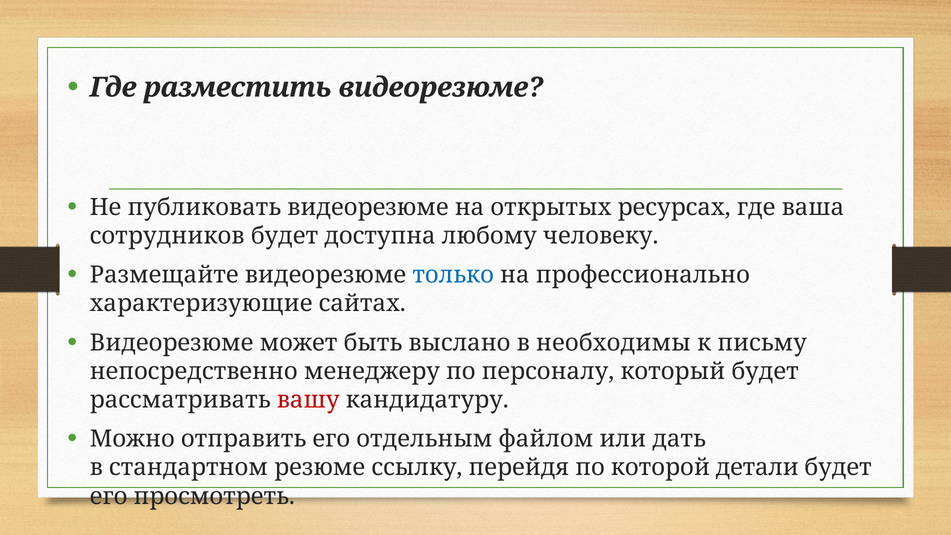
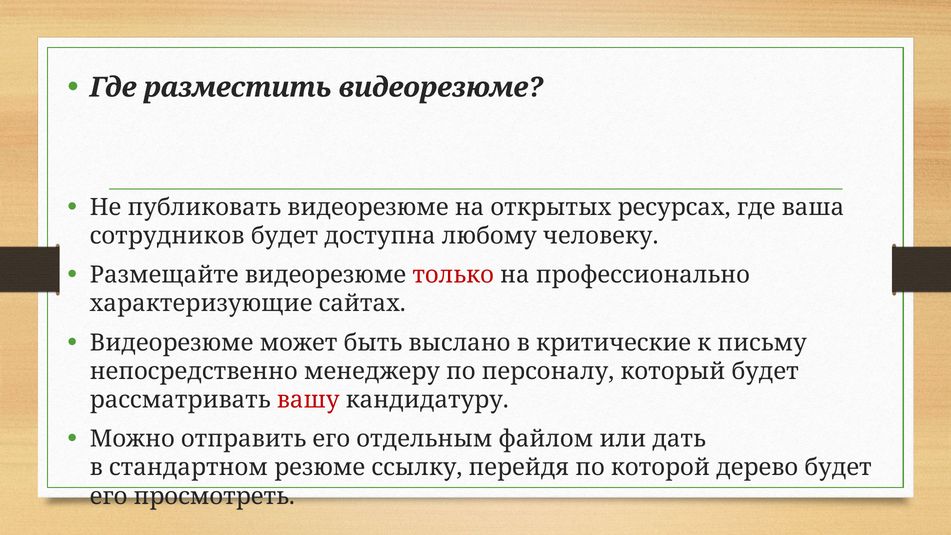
только colour: blue -> red (453, 275)
необходимы: необходимы -> критические (614, 343)
детали: детали -> дерево (757, 468)
